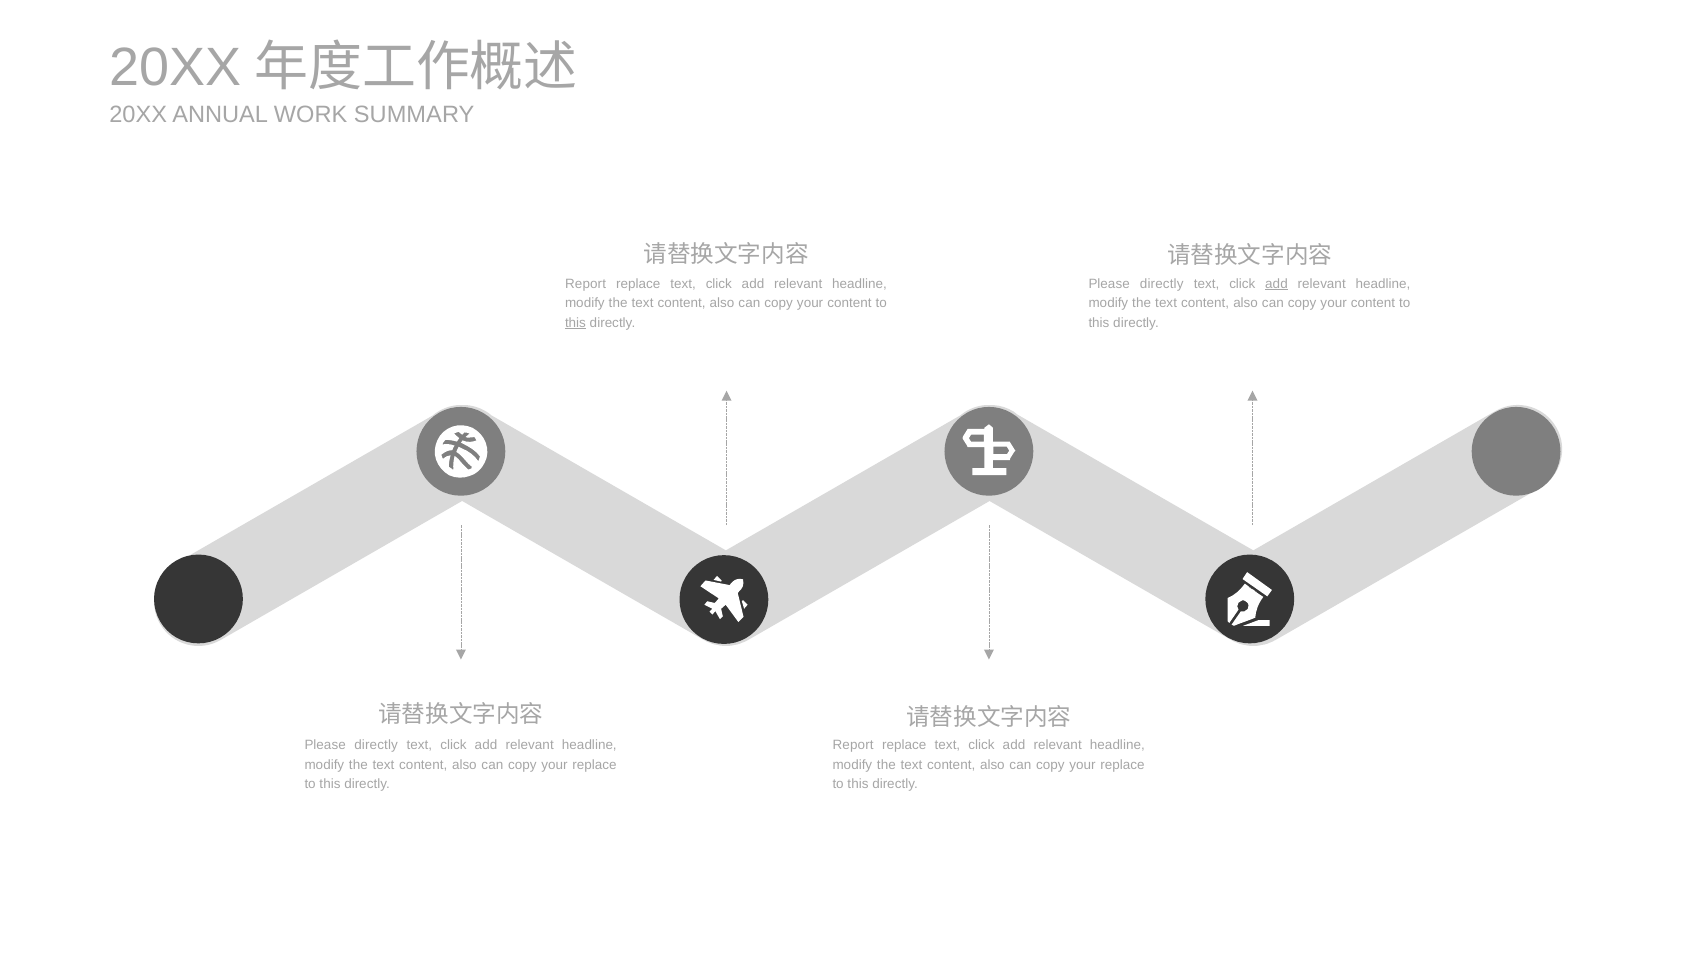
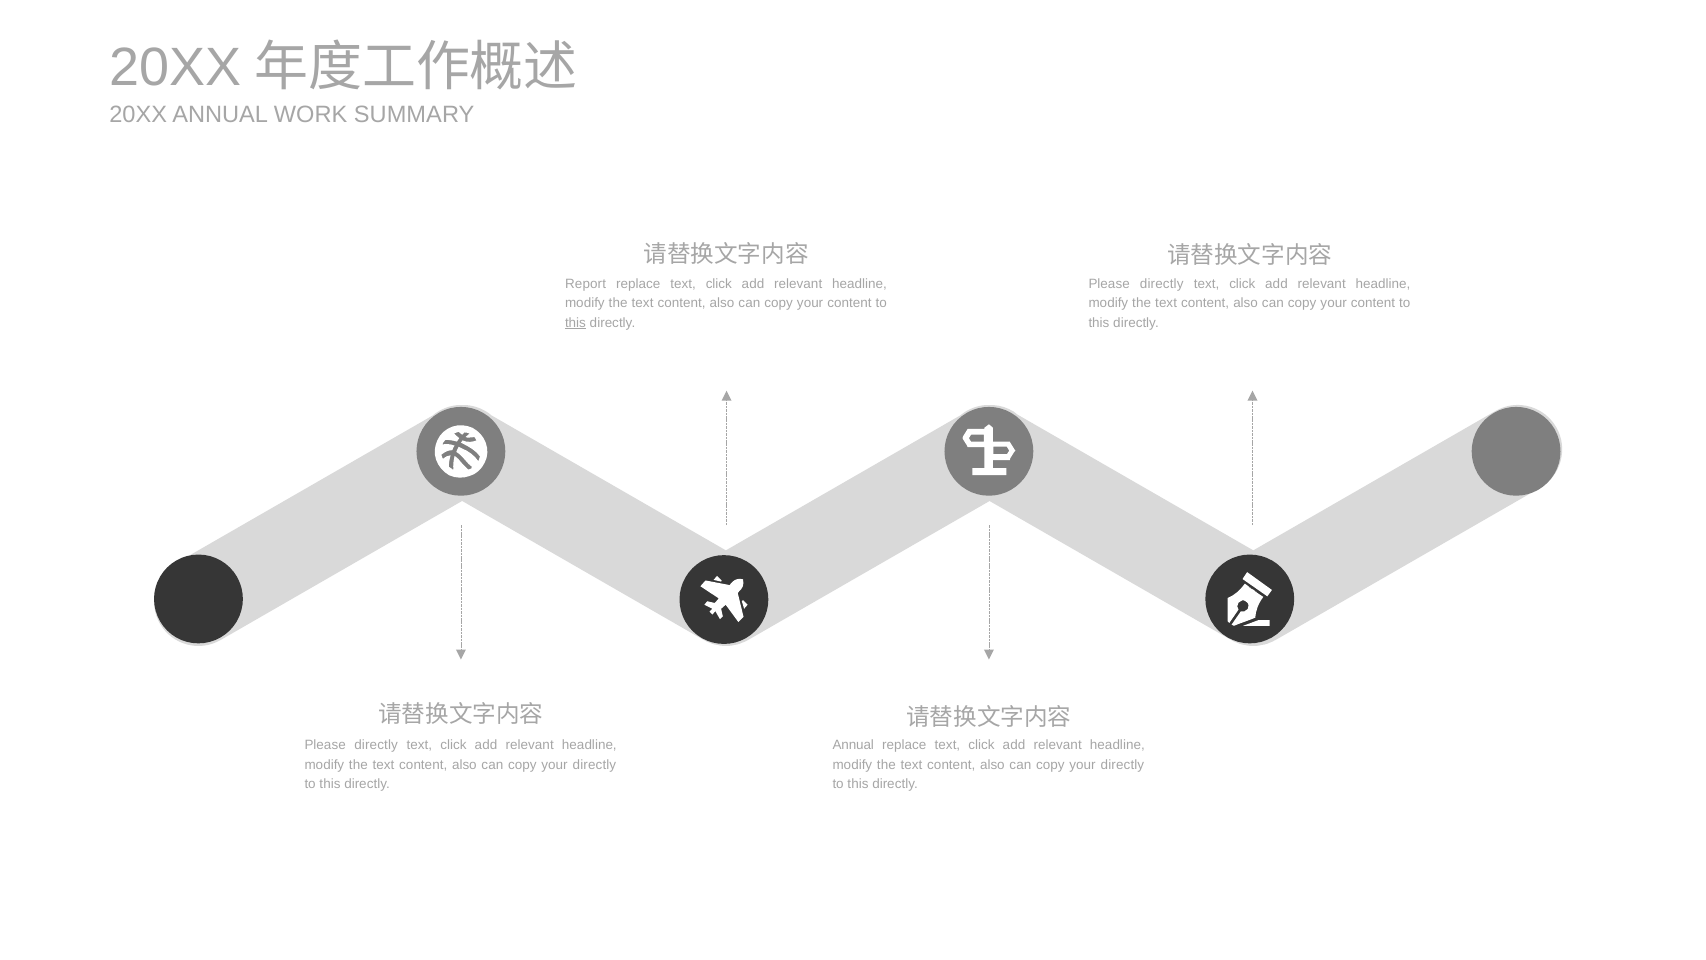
add underline: present -> none (1276, 284)
Report: Report -> Annual (853, 745)
replace: replace -> directly (594, 764)
replace: replace -> directly (1122, 764)
